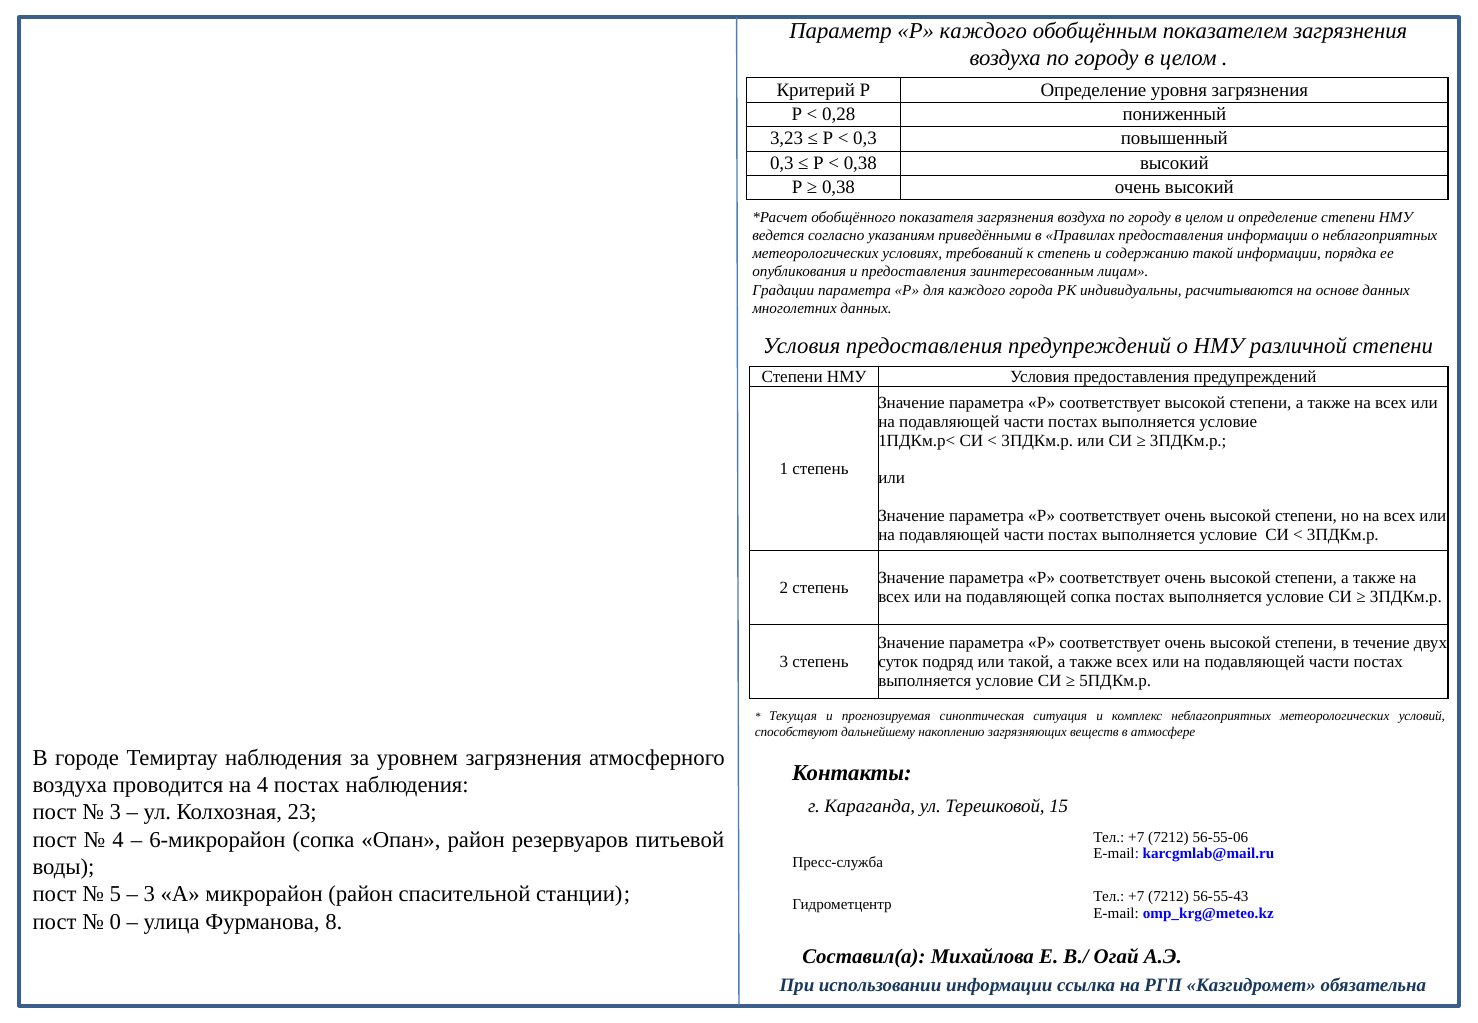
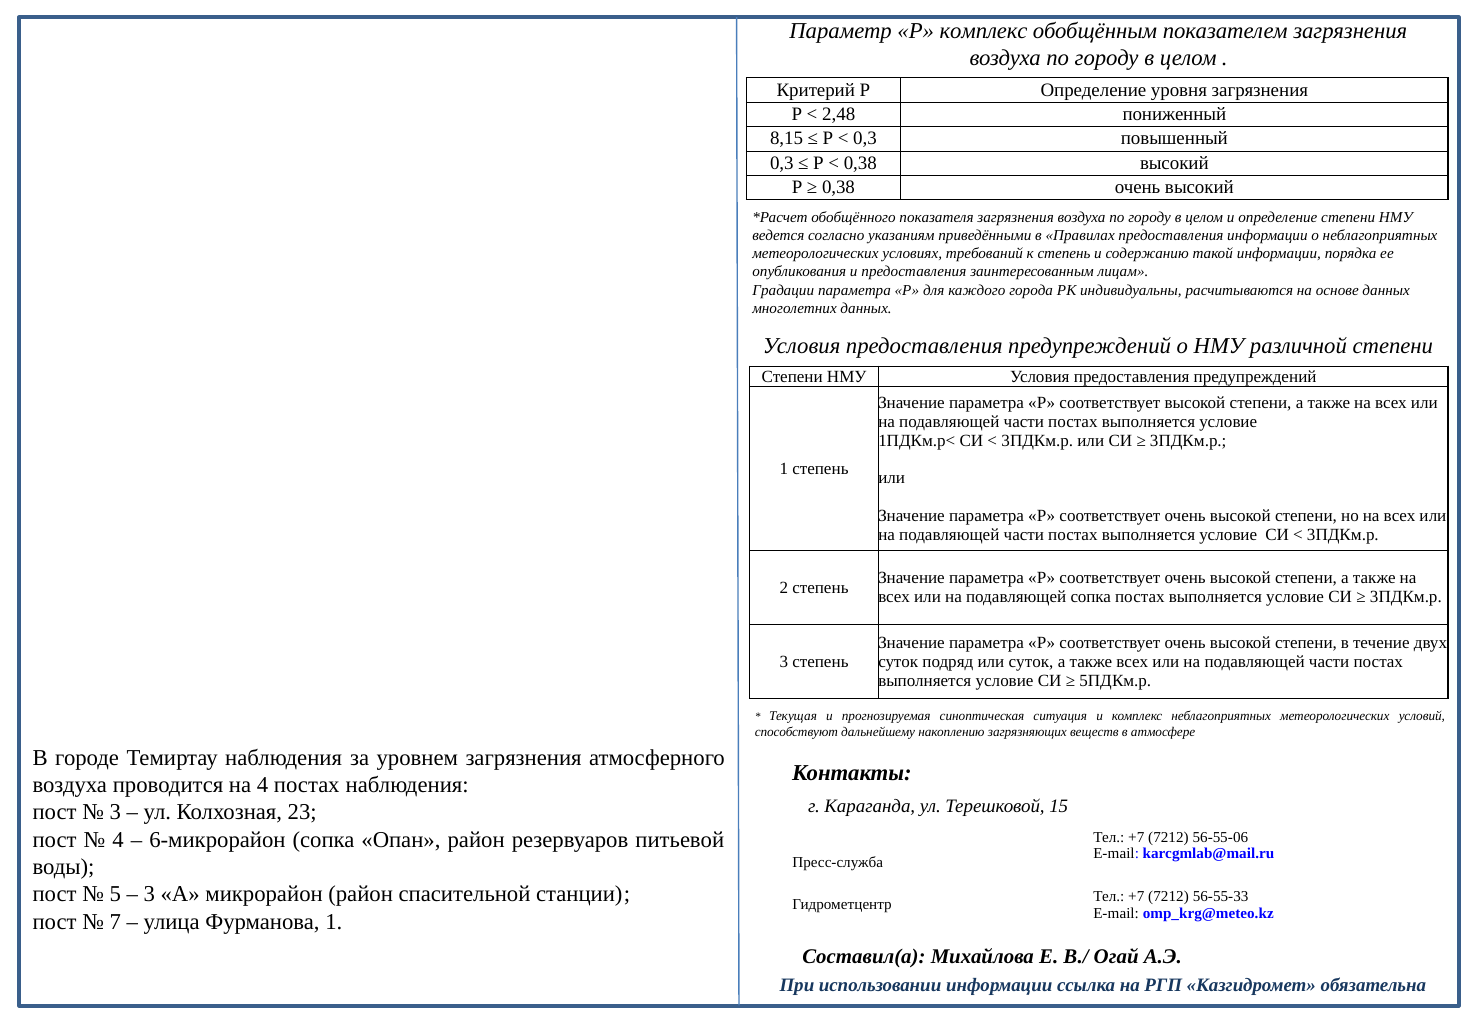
Р каждого: каждого -> комплекс (984, 31)
0,28: 0,28 -> 2,48 (839, 114)
3,23: 3,23 -> 8,15 (787, 139)
или такой: такой -> суток (1031, 662)
56-55-43: 56-55-43 -> 56-55-33 (1221, 896)
0: 0 -> 7 (115, 922)
Фурманова 8: 8 -> 1 (334, 922)
